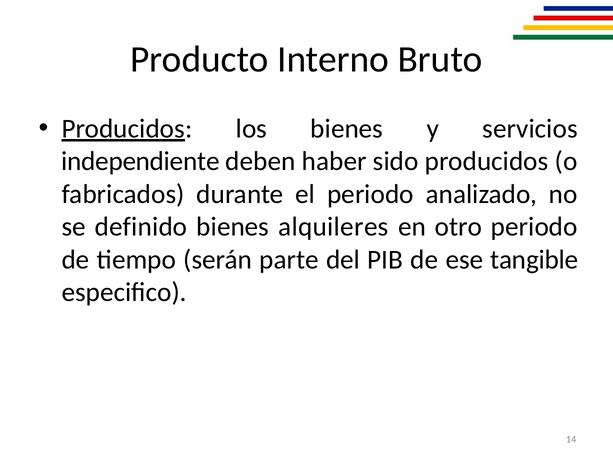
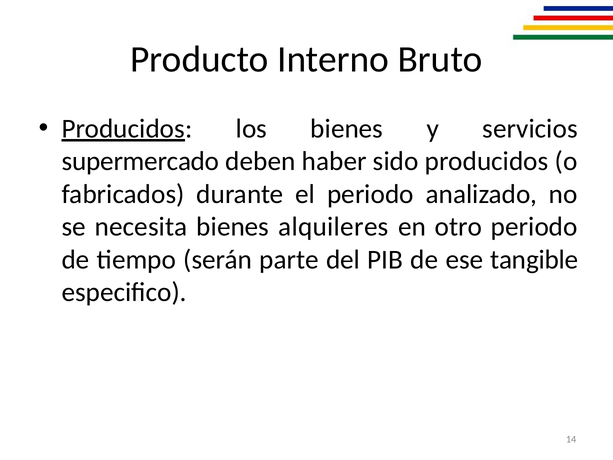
independiente: independiente -> supermercado (140, 161)
definido: definido -> necesita (141, 227)
